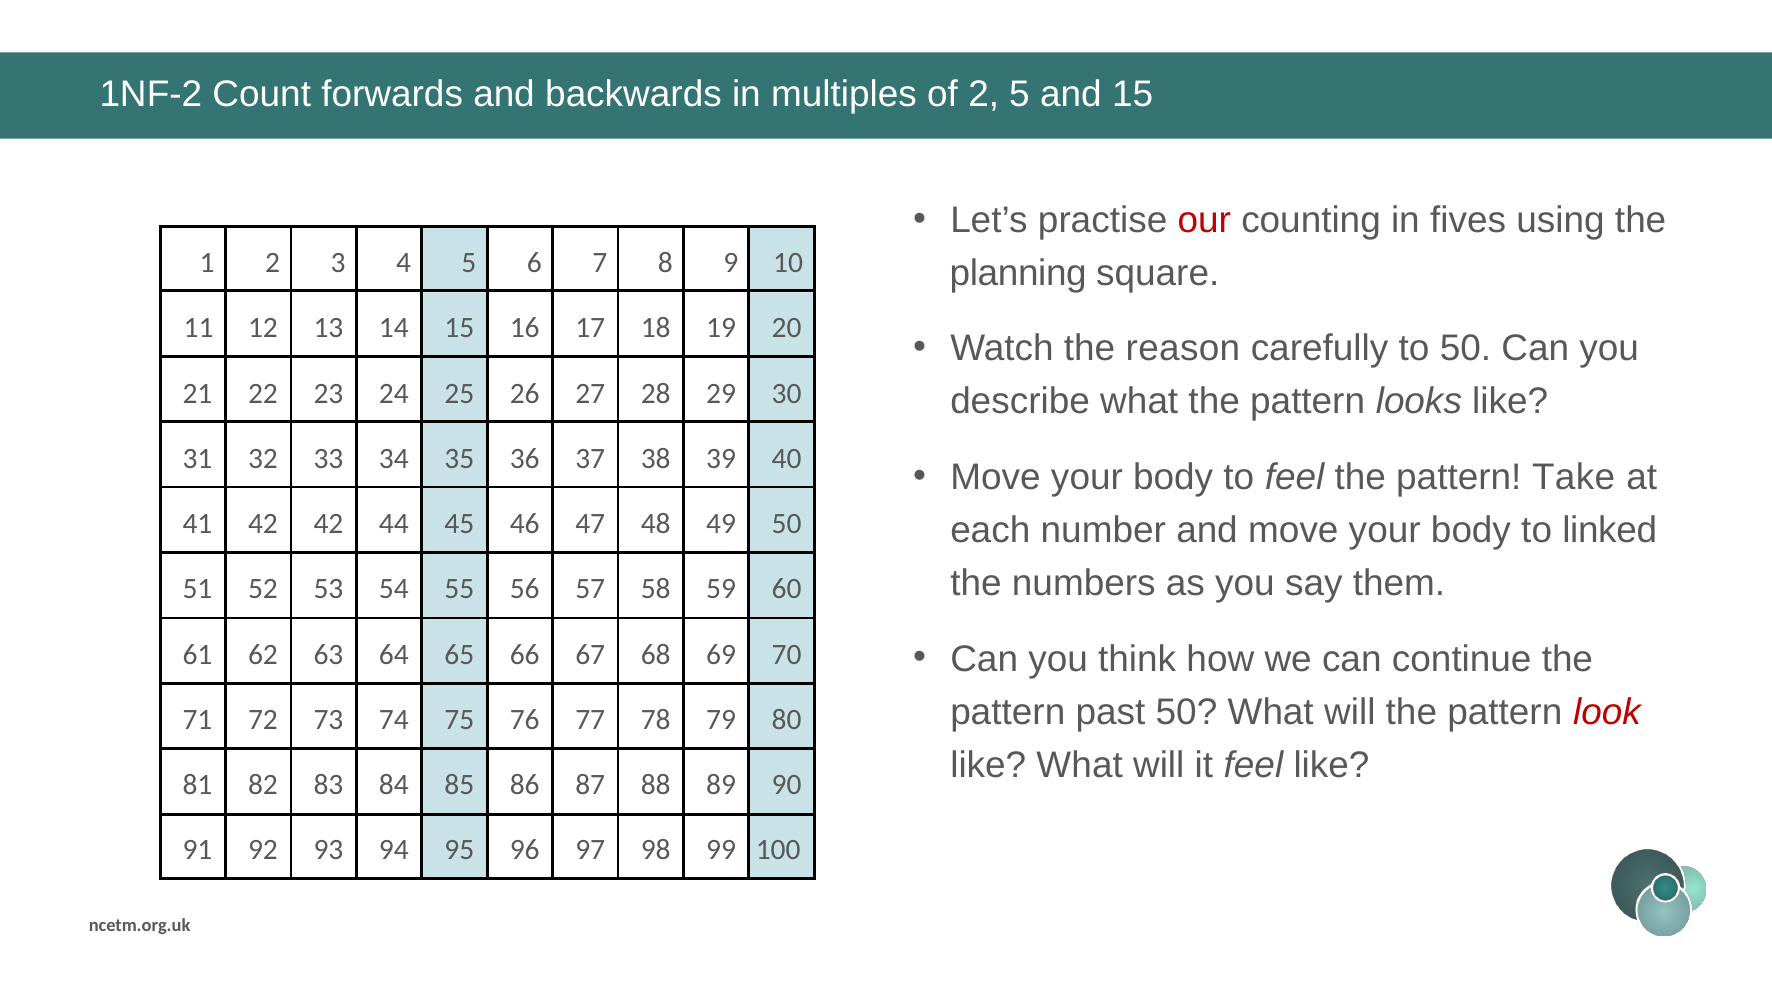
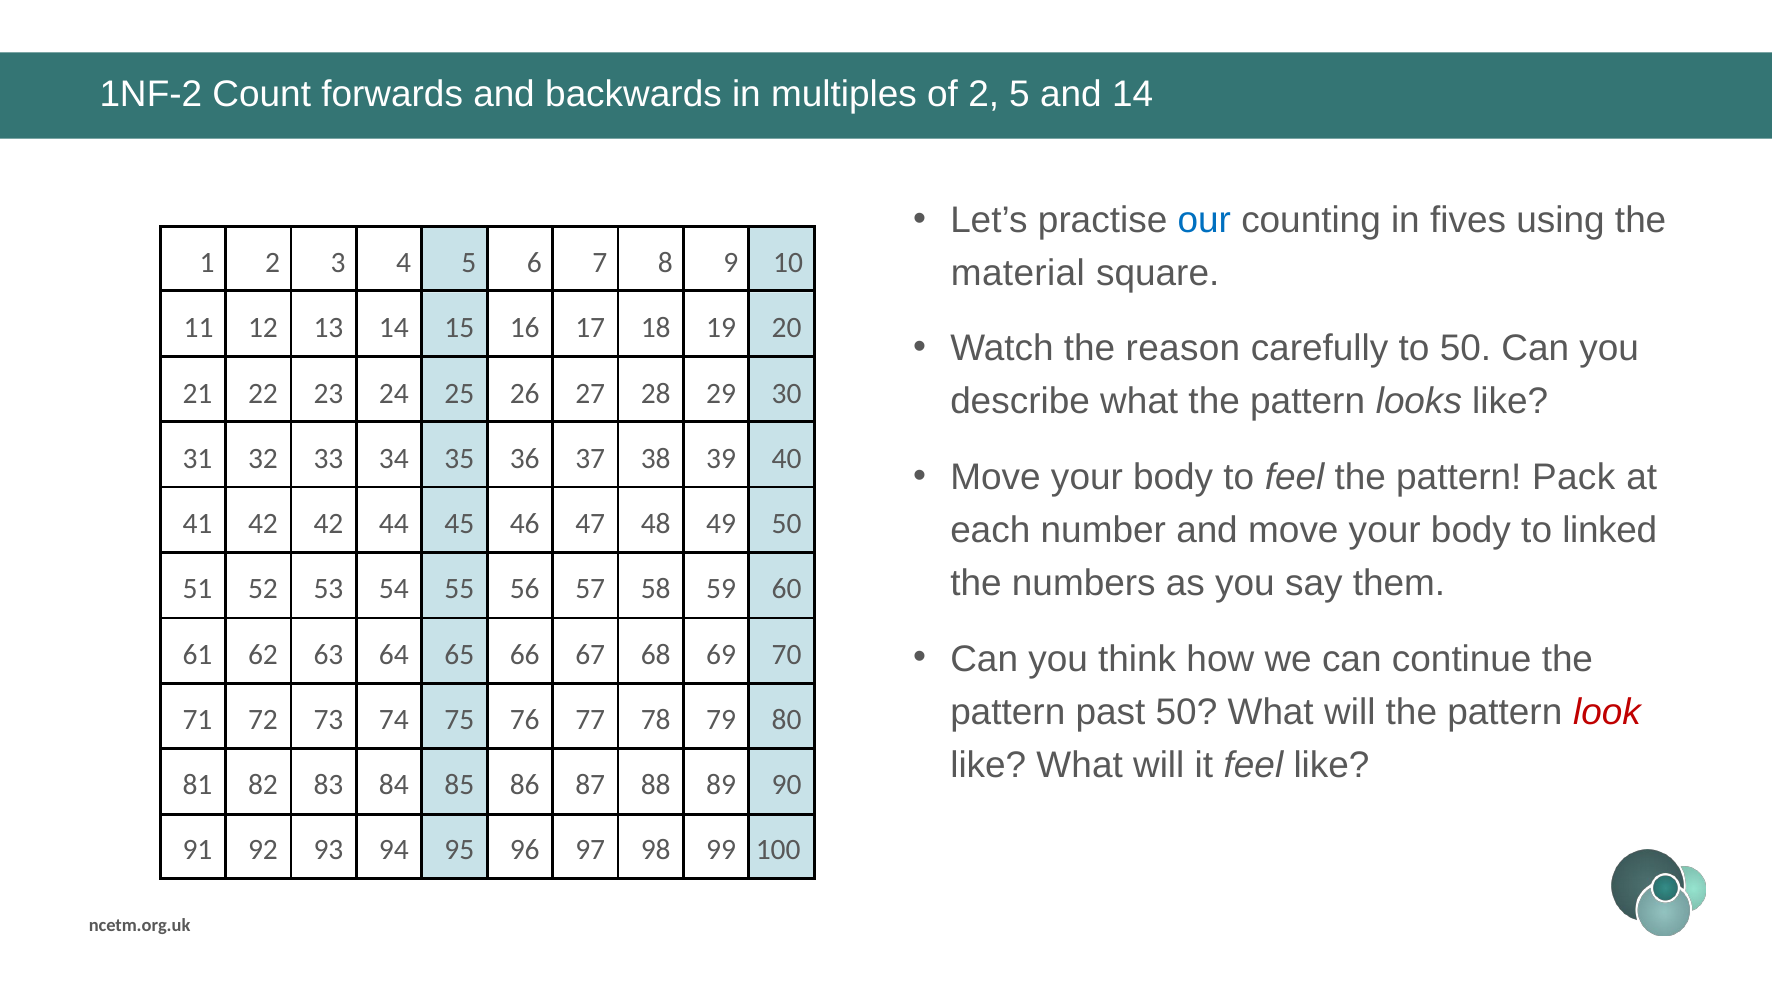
and 15: 15 -> 14 (1133, 94)
our colour: red -> blue (1204, 220)
planning: planning -> material (1018, 273)
Take: Take -> Pack (1574, 477)
